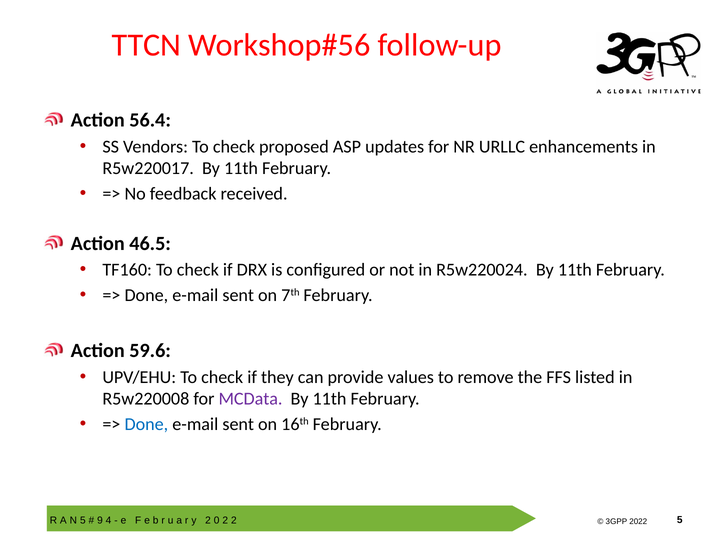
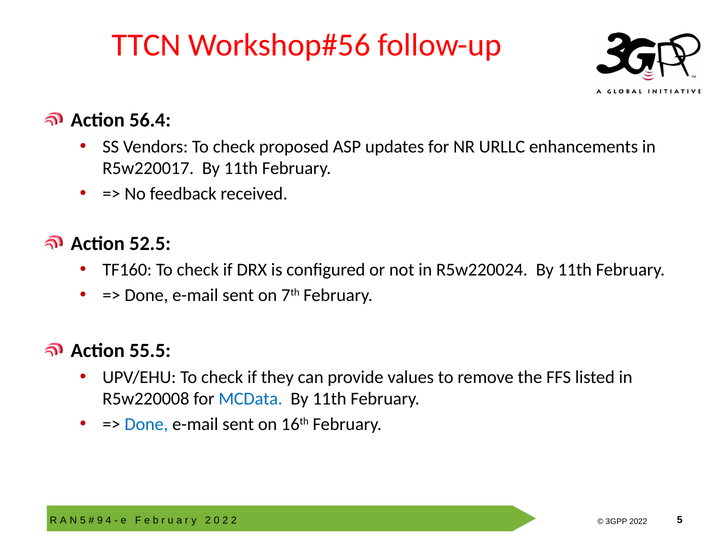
46.5: 46.5 -> 52.5 (150, 243)
59.6: 59.6 -> 55.5 (150, 350)
MCData colour: purple -> blue (251, 399)
